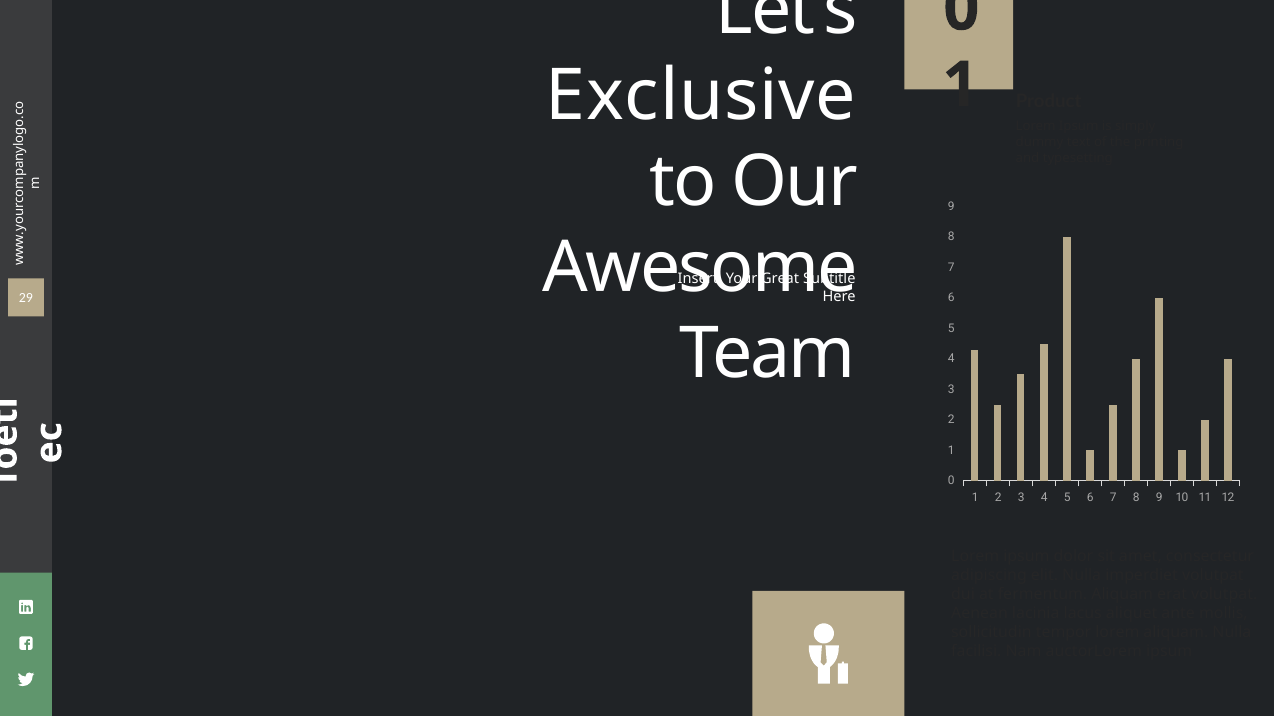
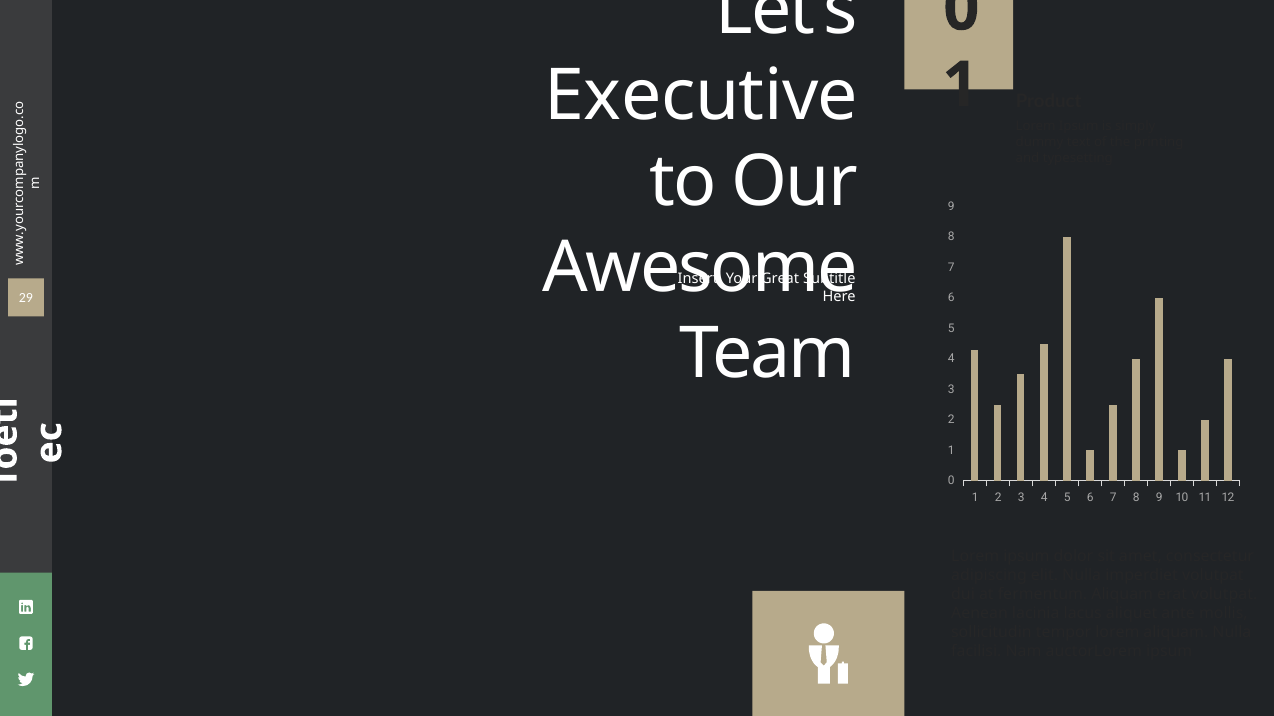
Exclusive: Exclusive -> Executive (701, 96)
